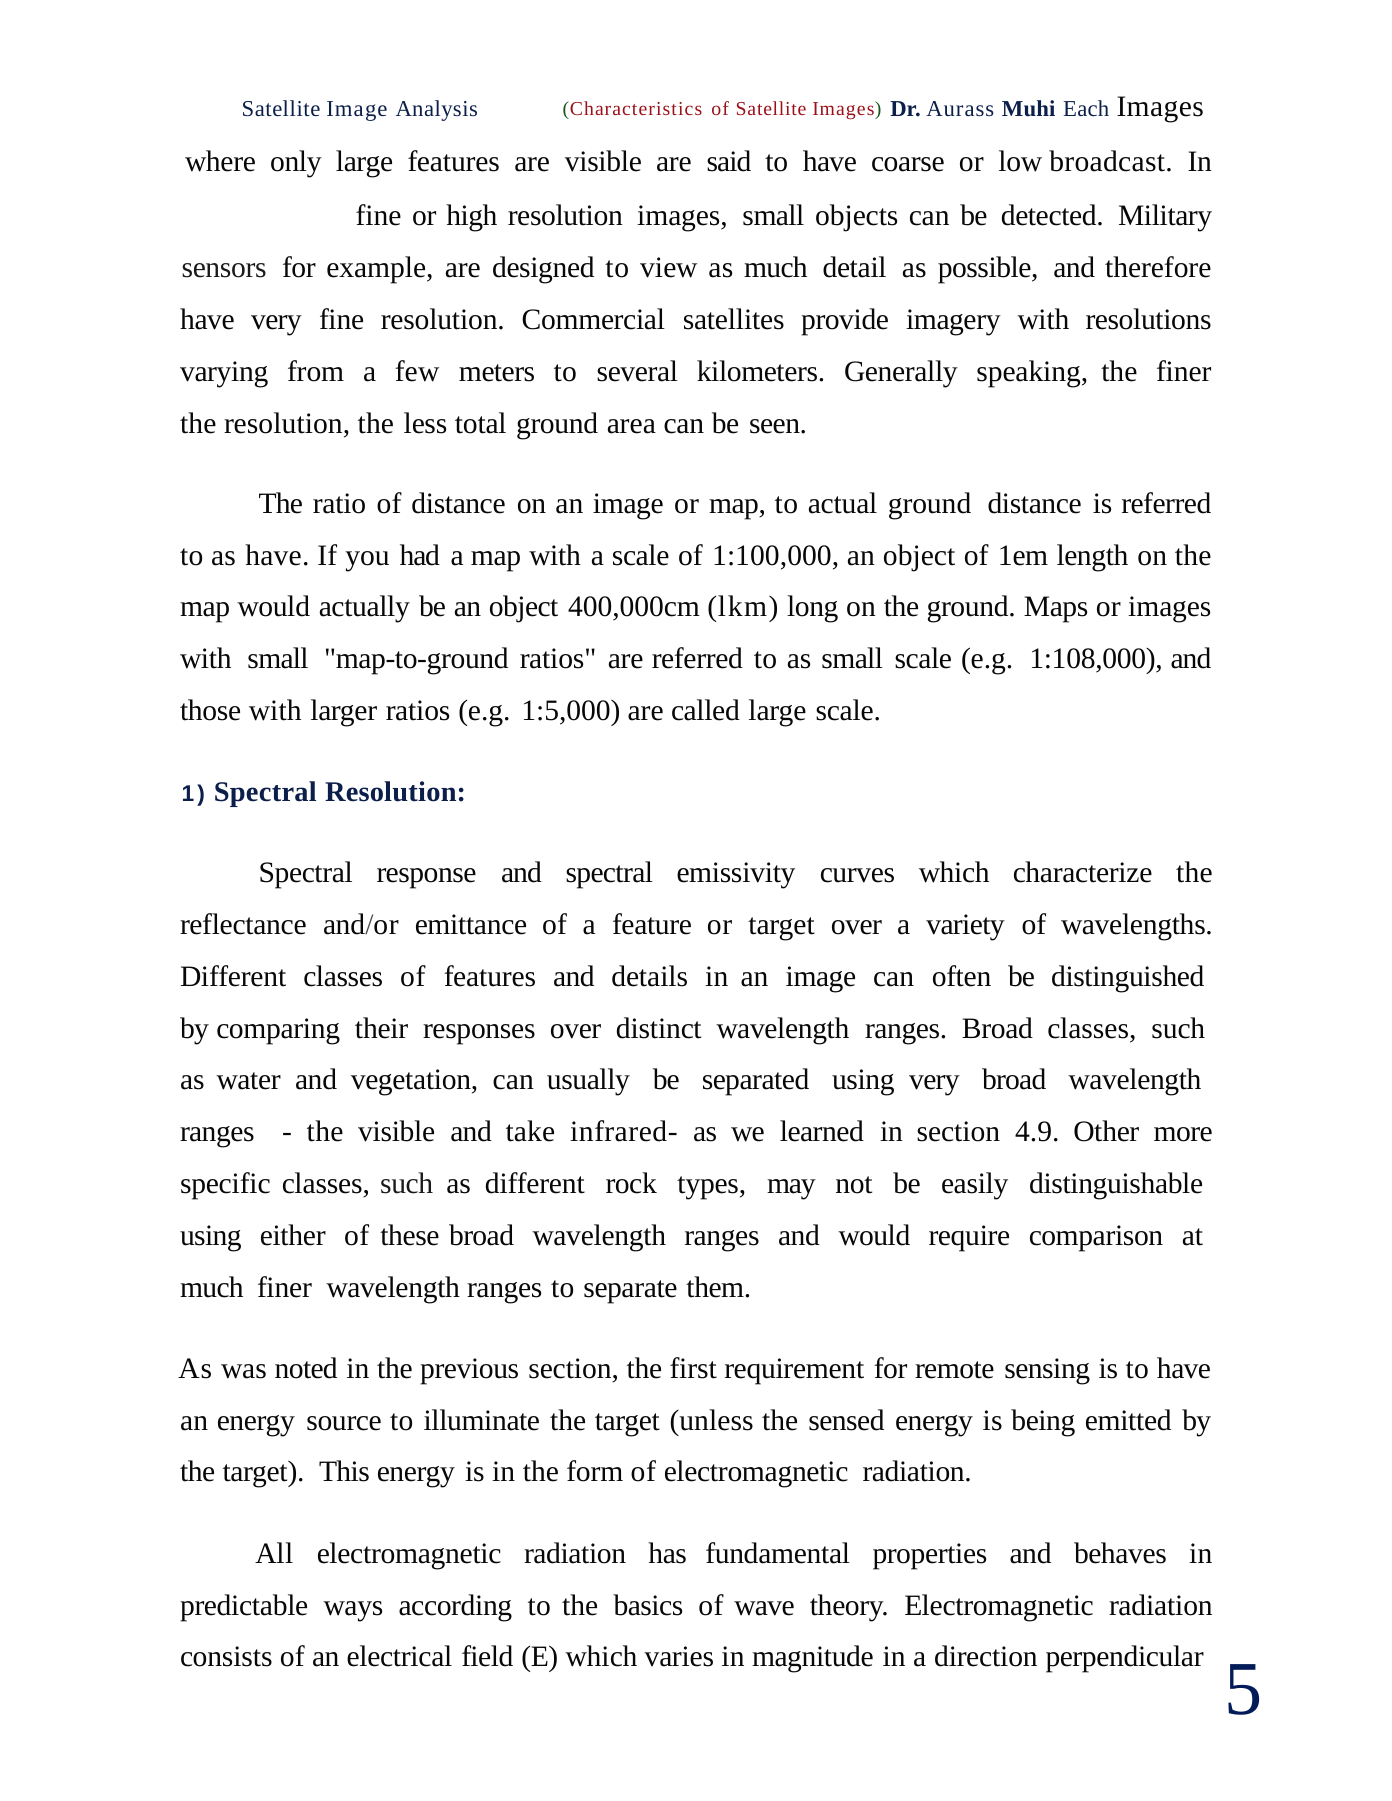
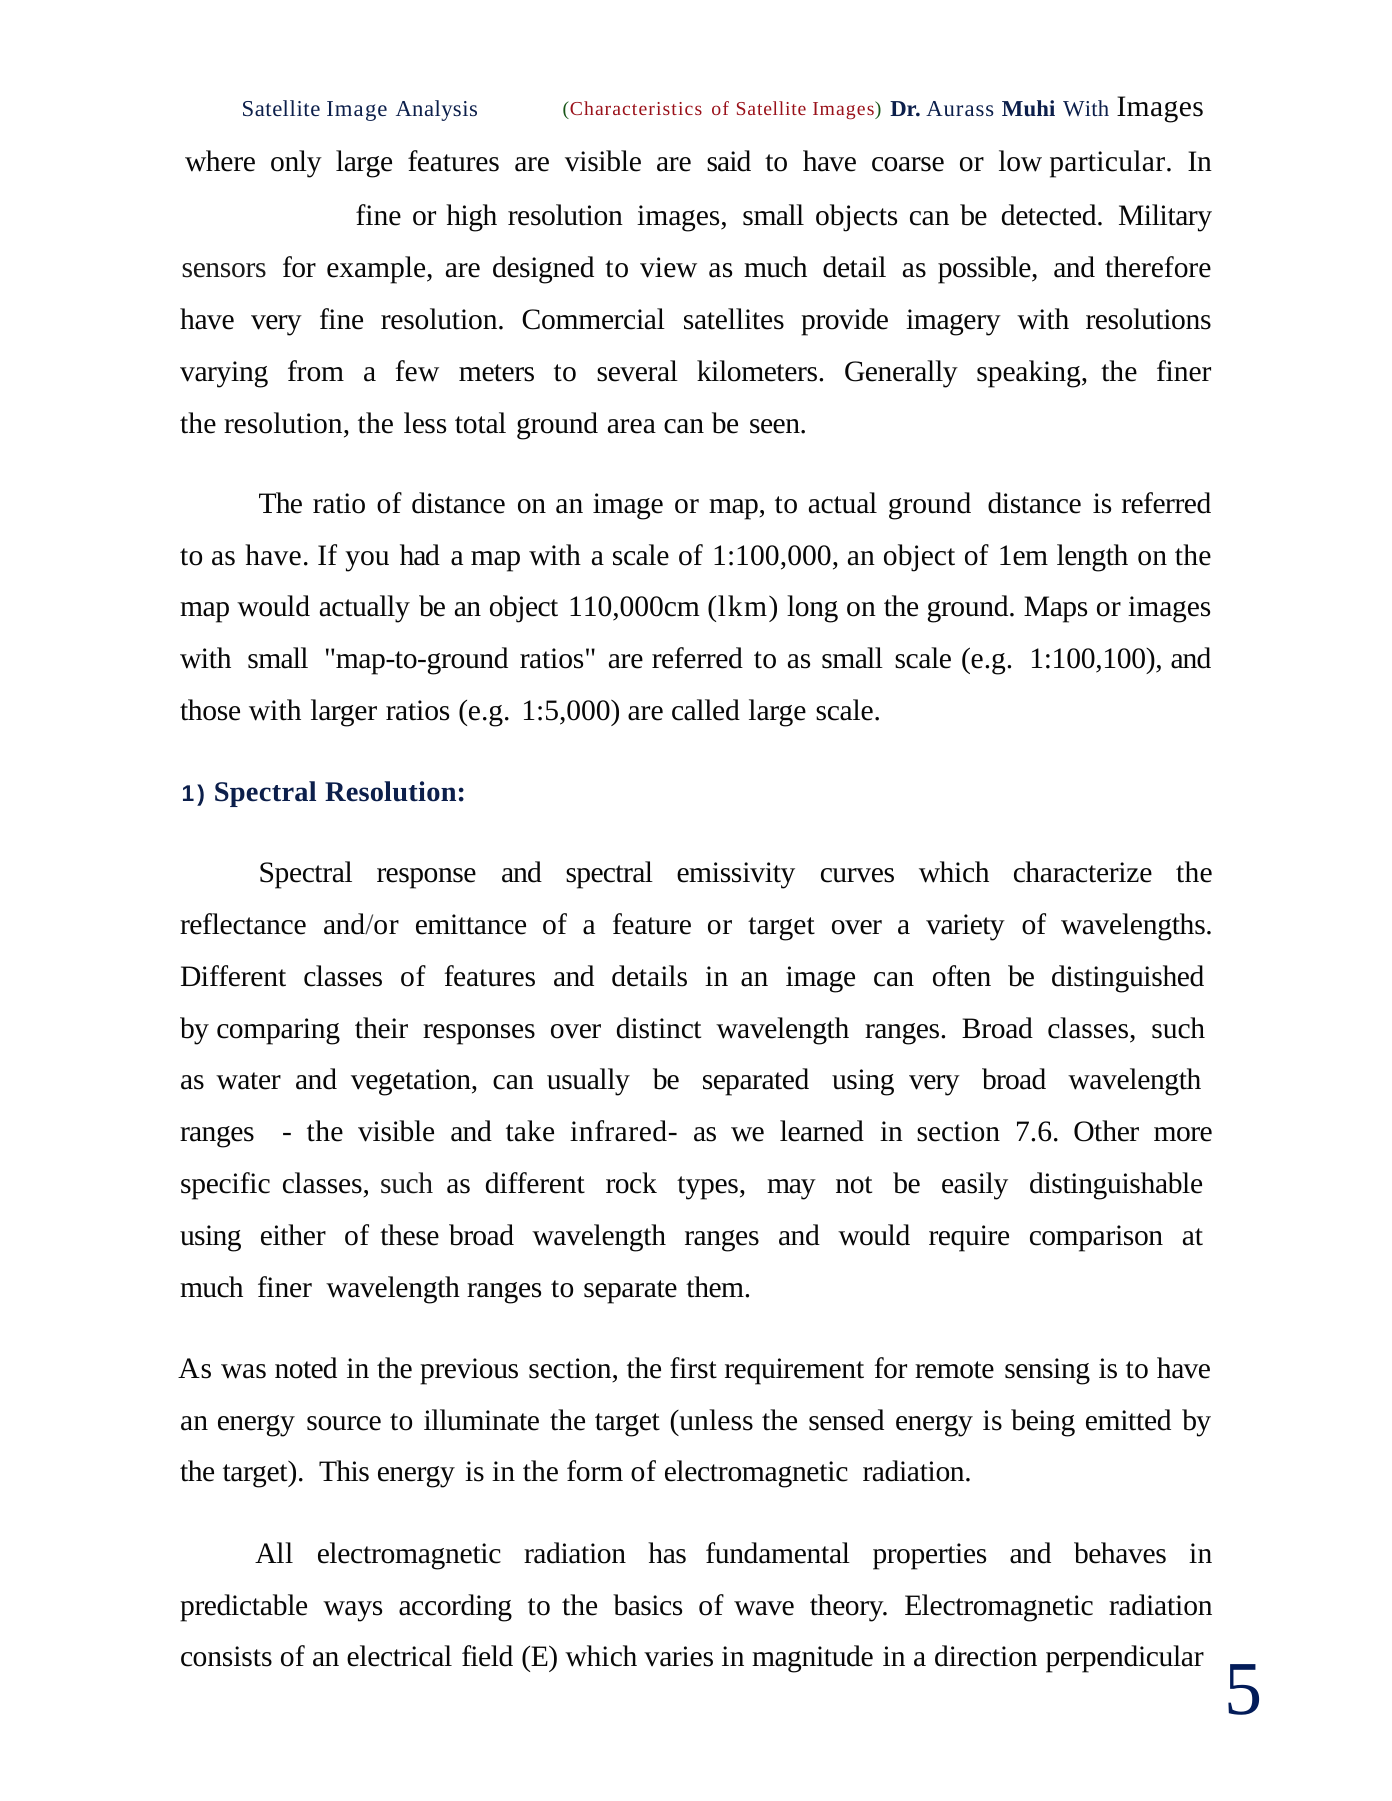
Muhi Each: Each -> With (1086, 109)
broadcast: broadcast -> particular (1111, 162)
400,000cm: 400,000cm -> 110,000cm (634, 607)
1:108,000: 1:108,000 -> 1:100,100 (1096, 659)
4.9: 4.9 -> 7.6 (1037, 1132)
